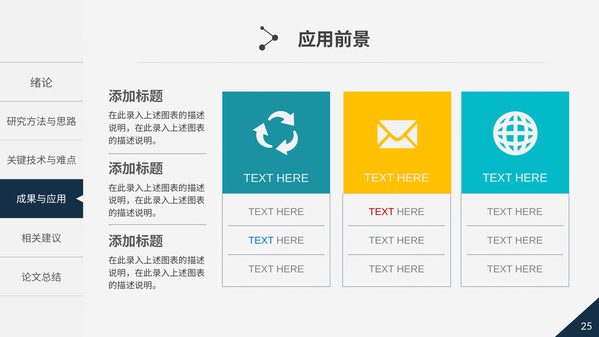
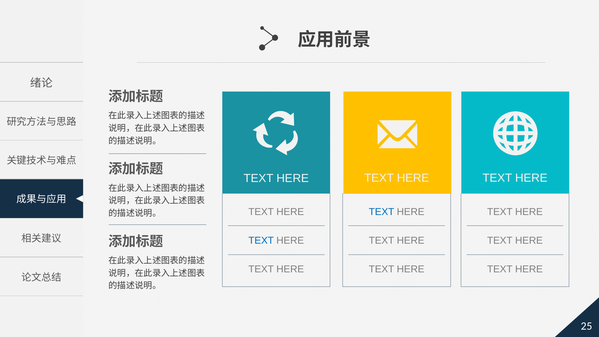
TEXT colour: red -> blue (382, 212)
